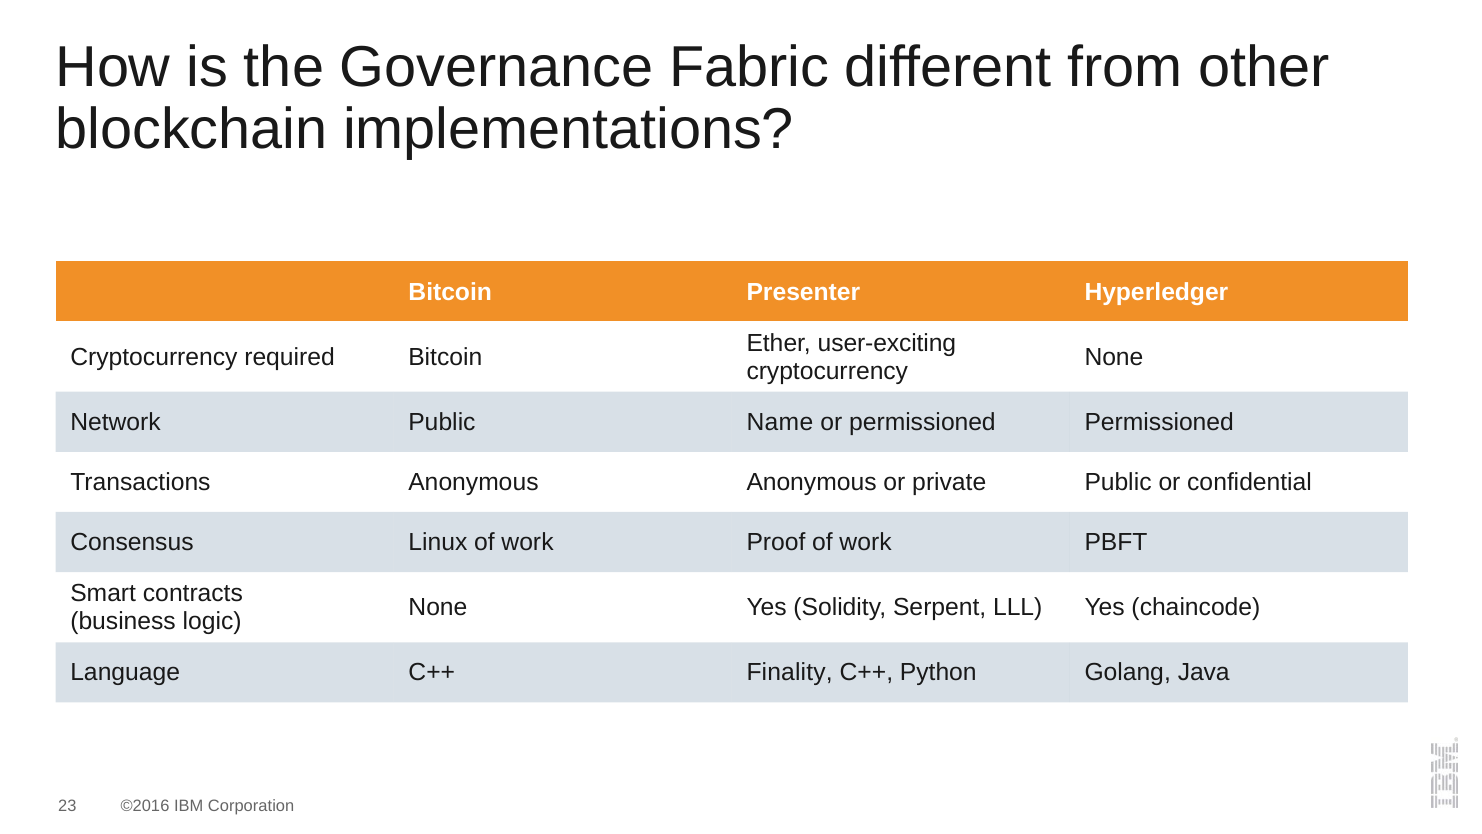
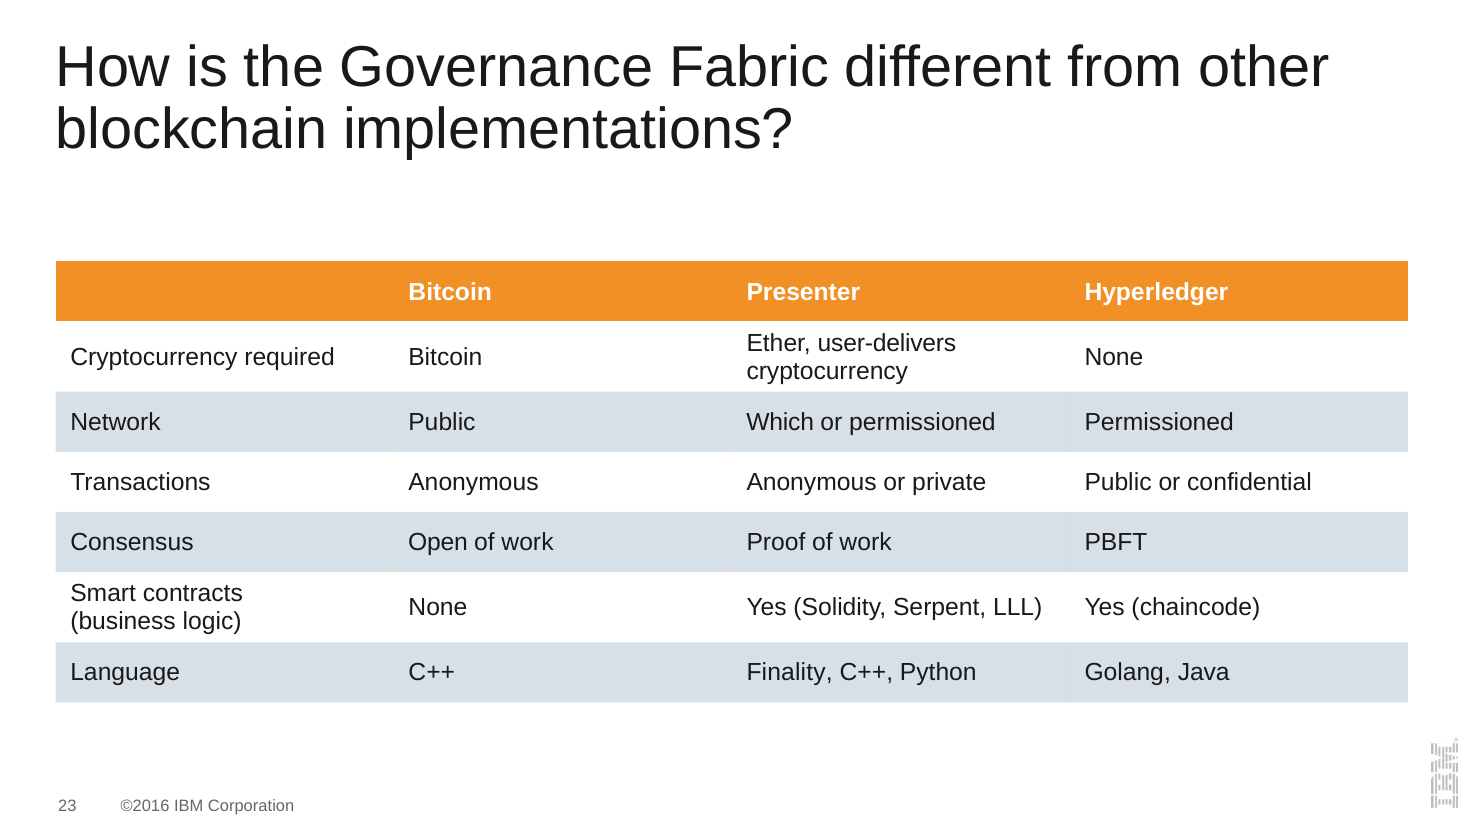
user-exciting: user-exciting -> user-delivers (887, 343)
Name: Name -> Which (780, 422)
Linux: Linux -> Open (438, 542)
